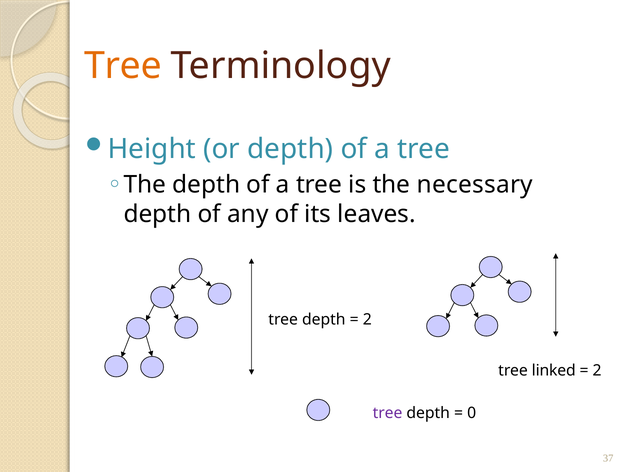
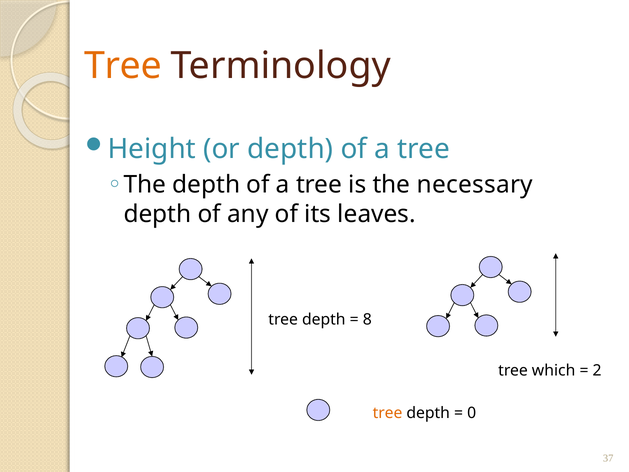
2: 2 -> 8 (367, 319)
linked: linked -> which (554, 370)
tree colour: purple -> orange (388, 413)
